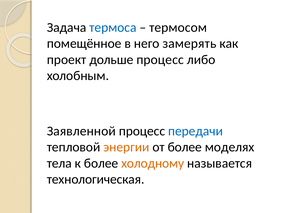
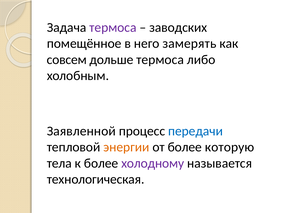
термоса colour: blue -> purple (113, 28)
термосом: термосом -> заводских (178, 28)
проект: проект -> совсем (67, 60)
дольше процесс: процесс -> термоса (160, 60)
моделях: моделях -> которую (230, 148)
холодному colour: orange -> purple (153, 164)
